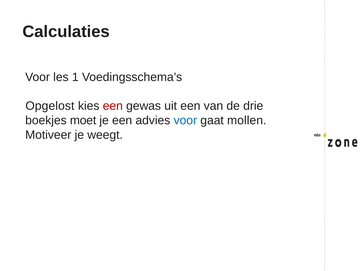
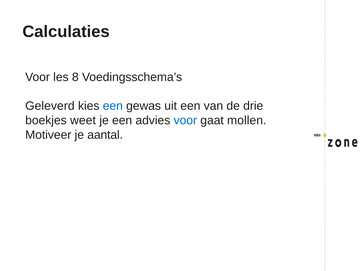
1: 1 -> 8 (75, 77)
Opgelost: Opgelost -> Geleverd (50, 106)
een colour: red -> blue (113, 106)
moet: moet -> weet (83, 120)
weegt: weegt -> aantal (105, 135)
